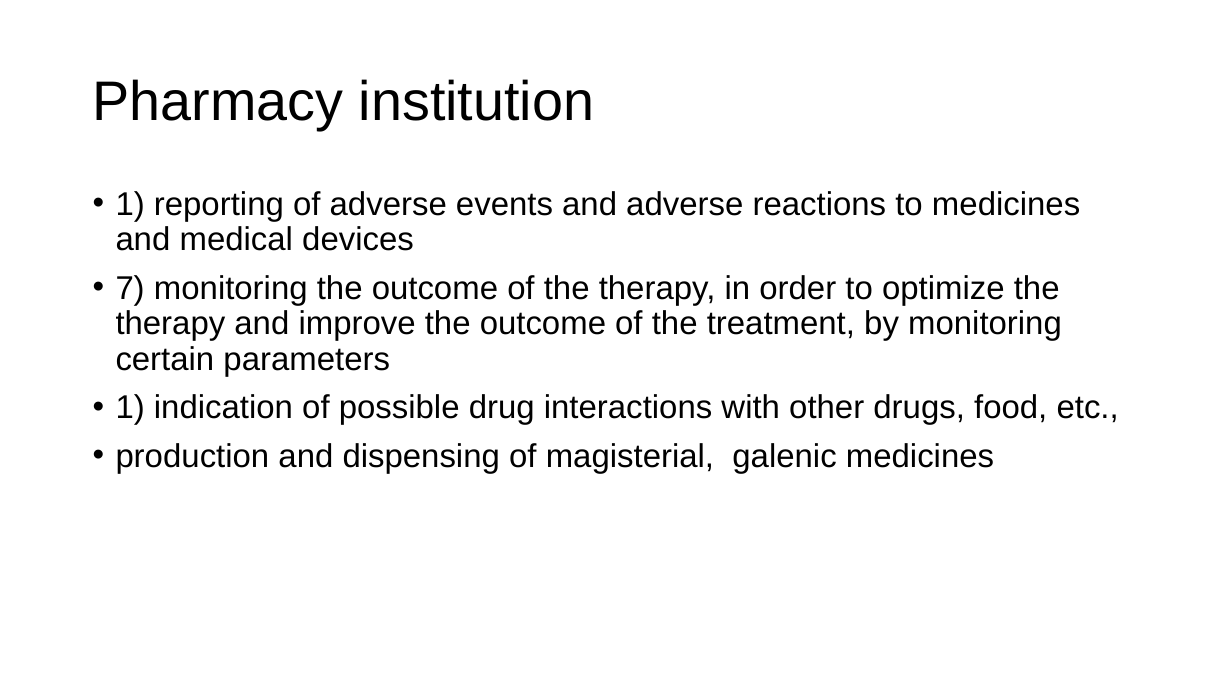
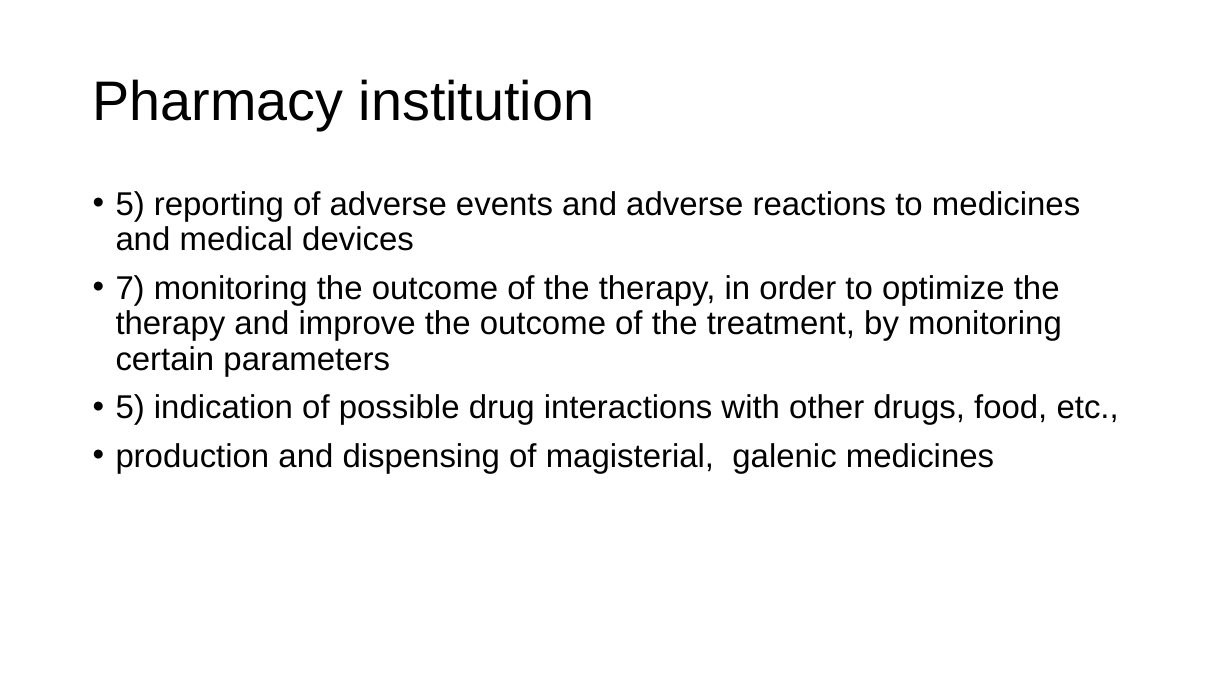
1: 1 -> 5 (130, 204)
1: 1 -> 5 (130, 408)
